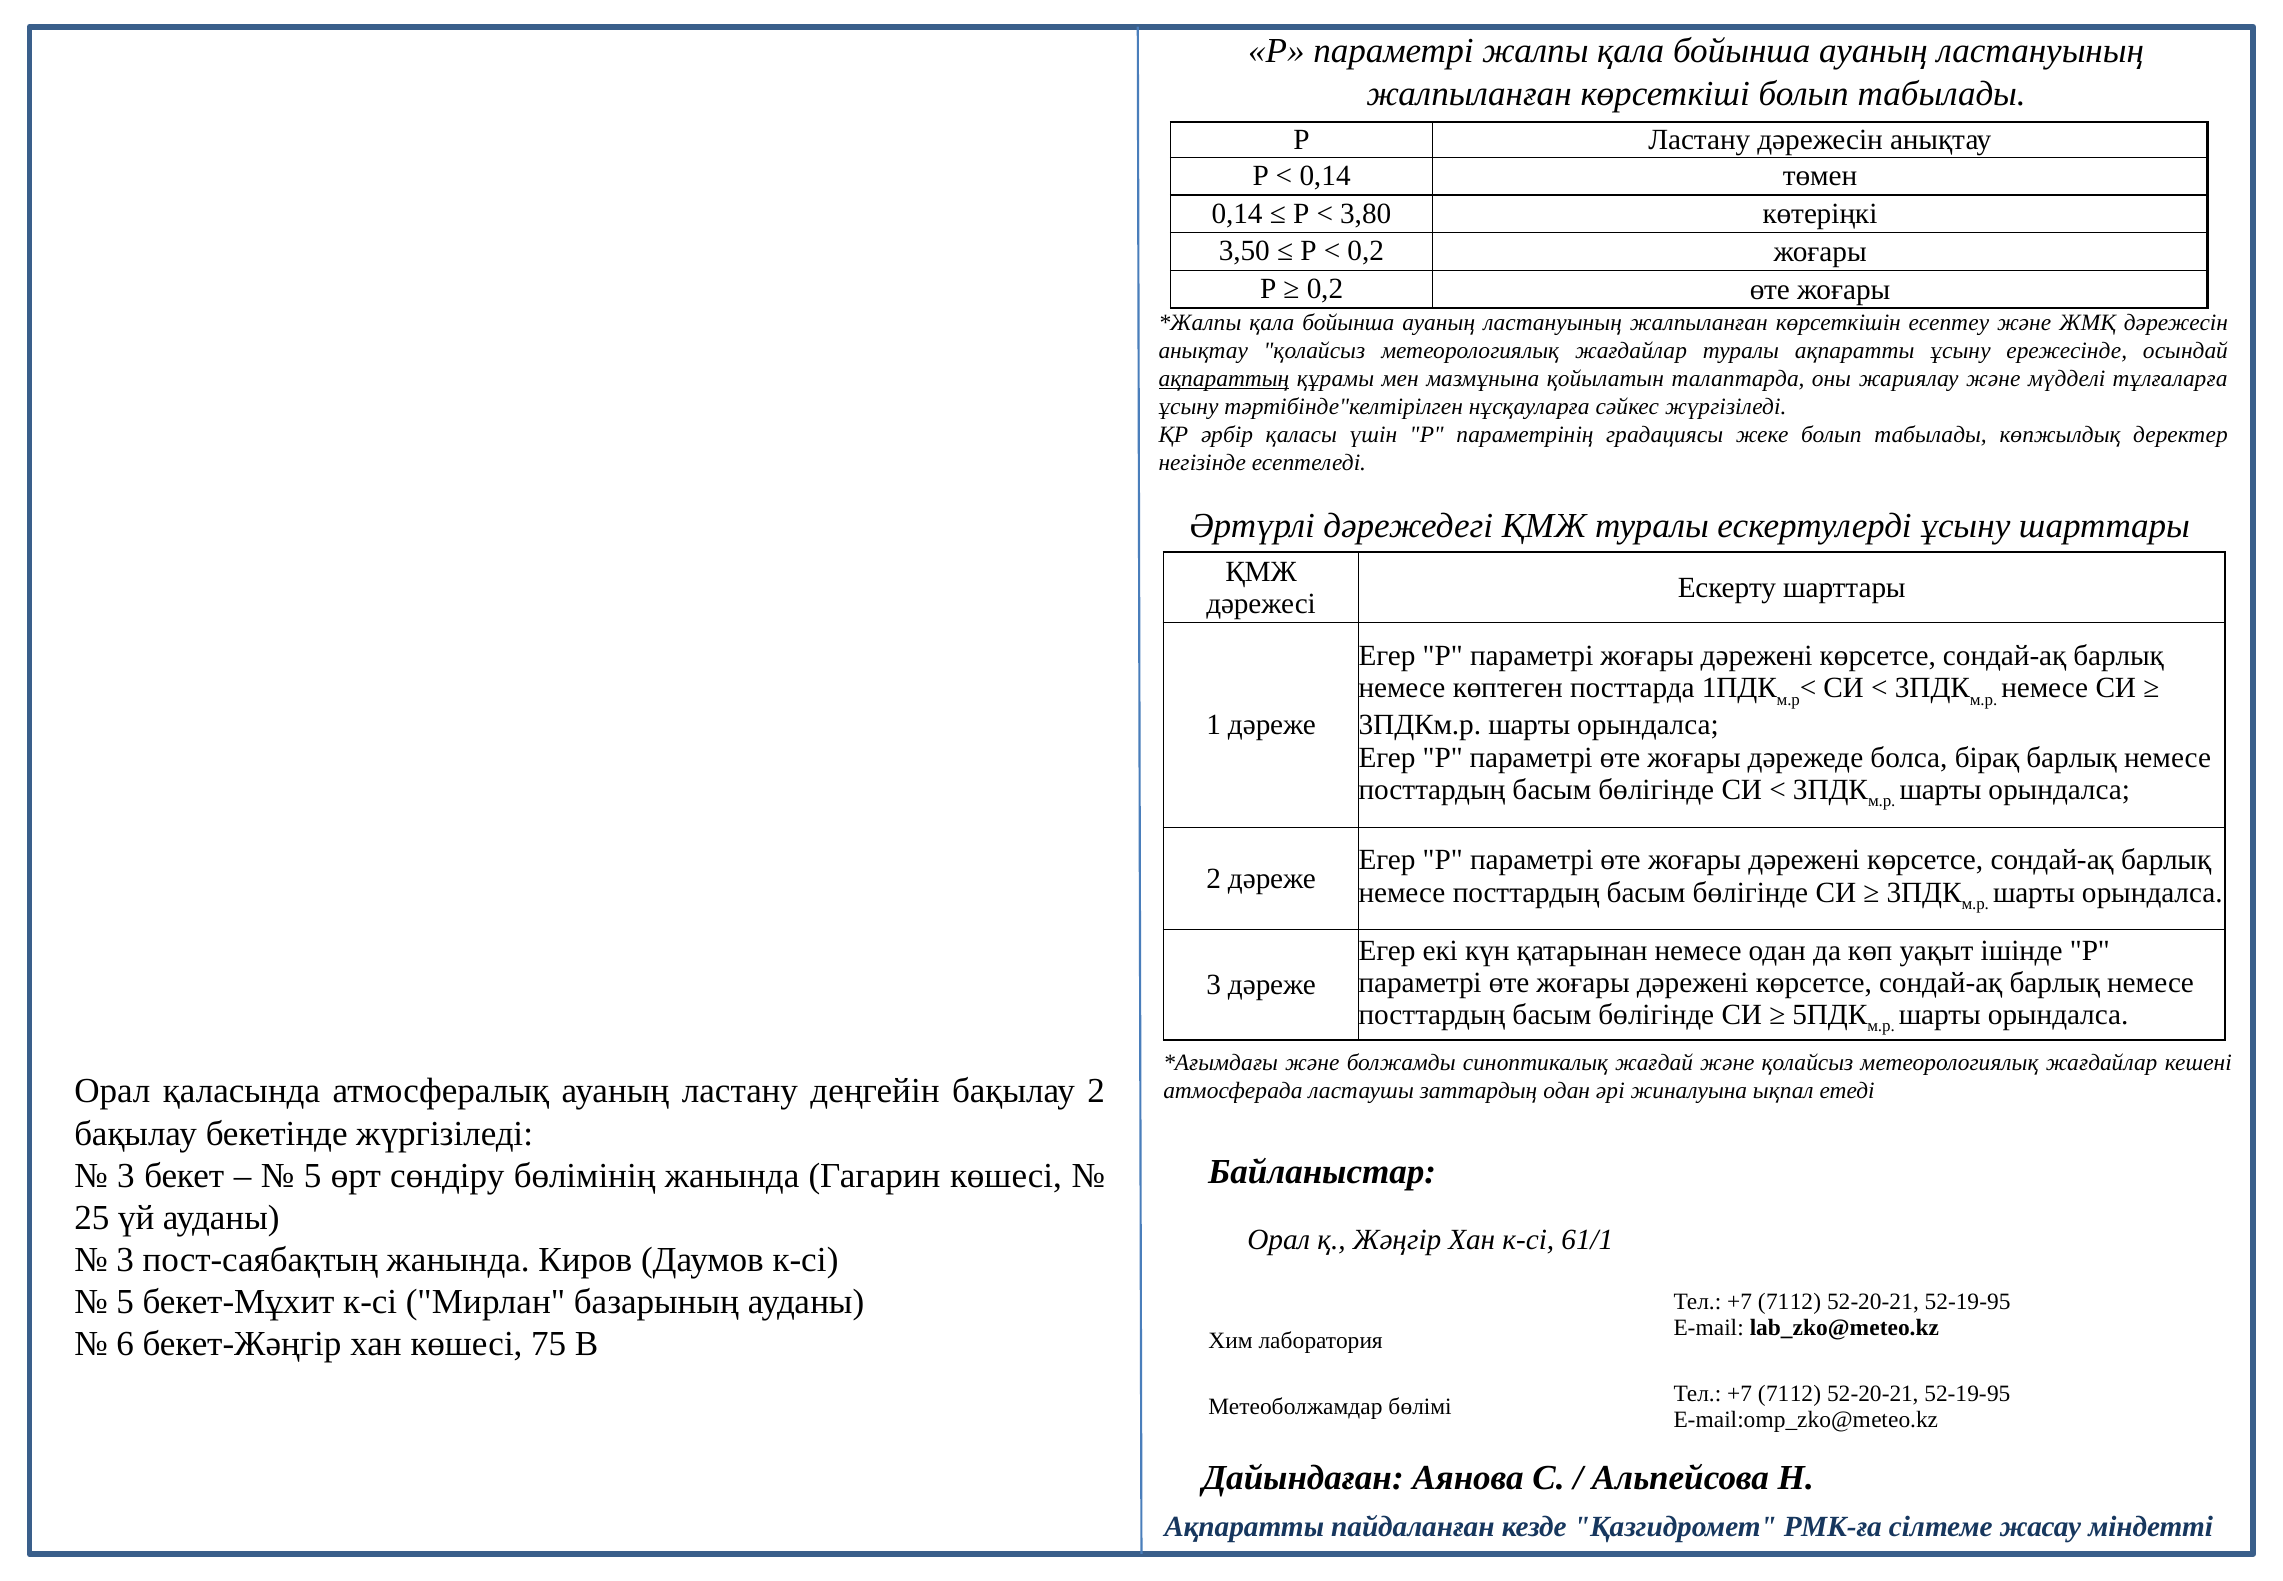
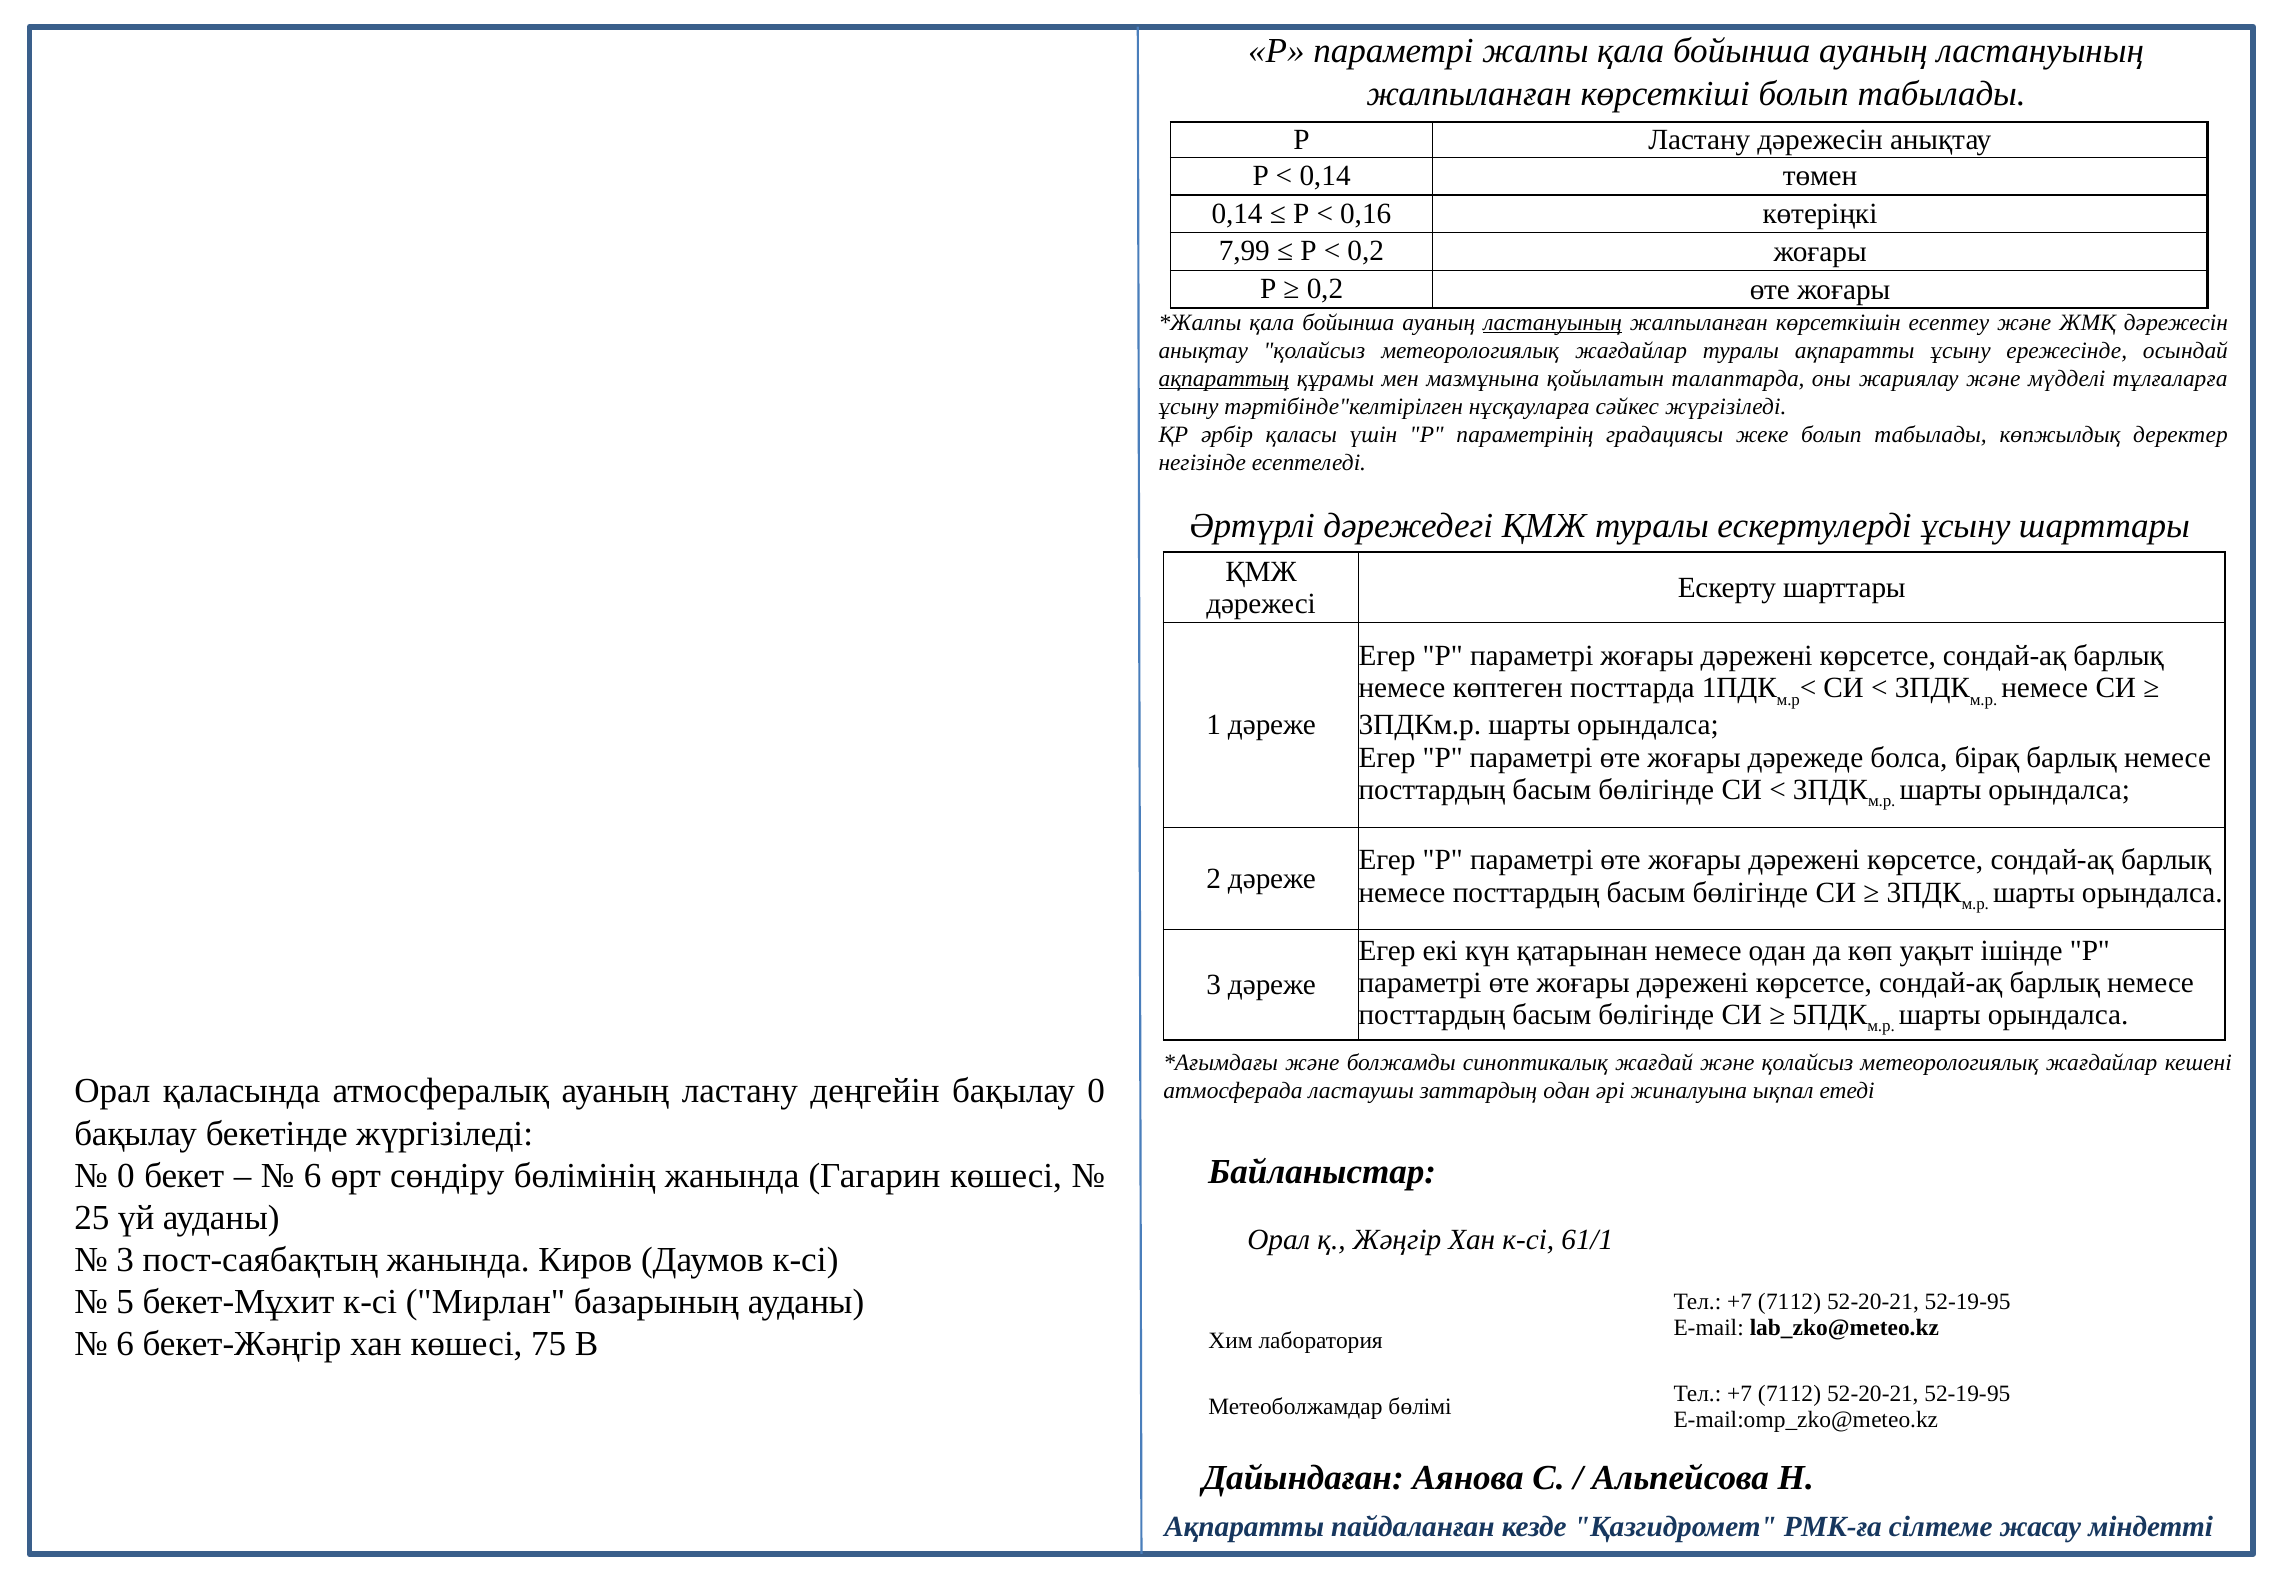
3,80: 3,80 -> 0,16 (1366, 214)
3,50: 3,50 -> 7,99 (1244, 251)
ластануының underline: none -> present (1553, 322)
бақылау 2: 2 -> 0 (1096, 1091)
3: 3 -> 0 (126, 1175)
5: 5 -> 6 (313, 1175)
